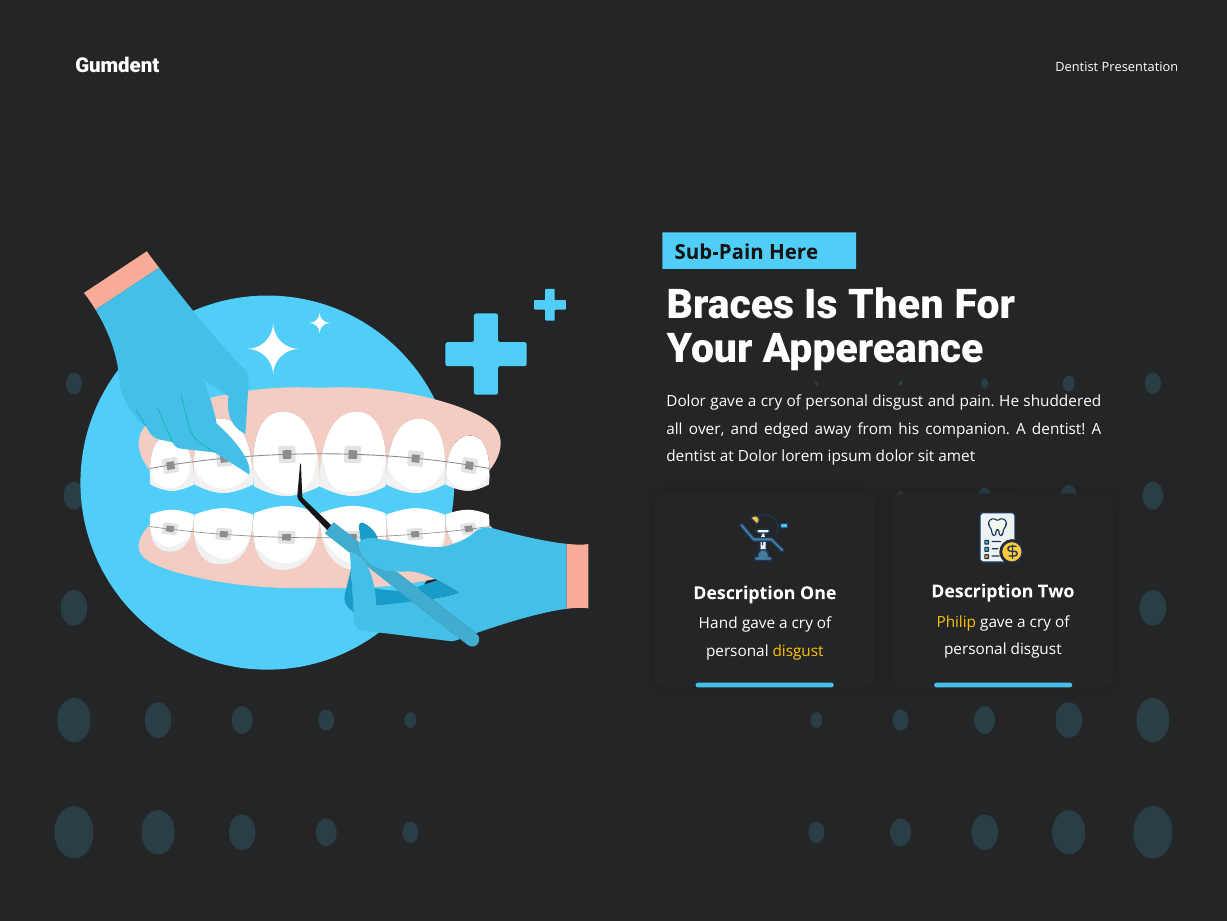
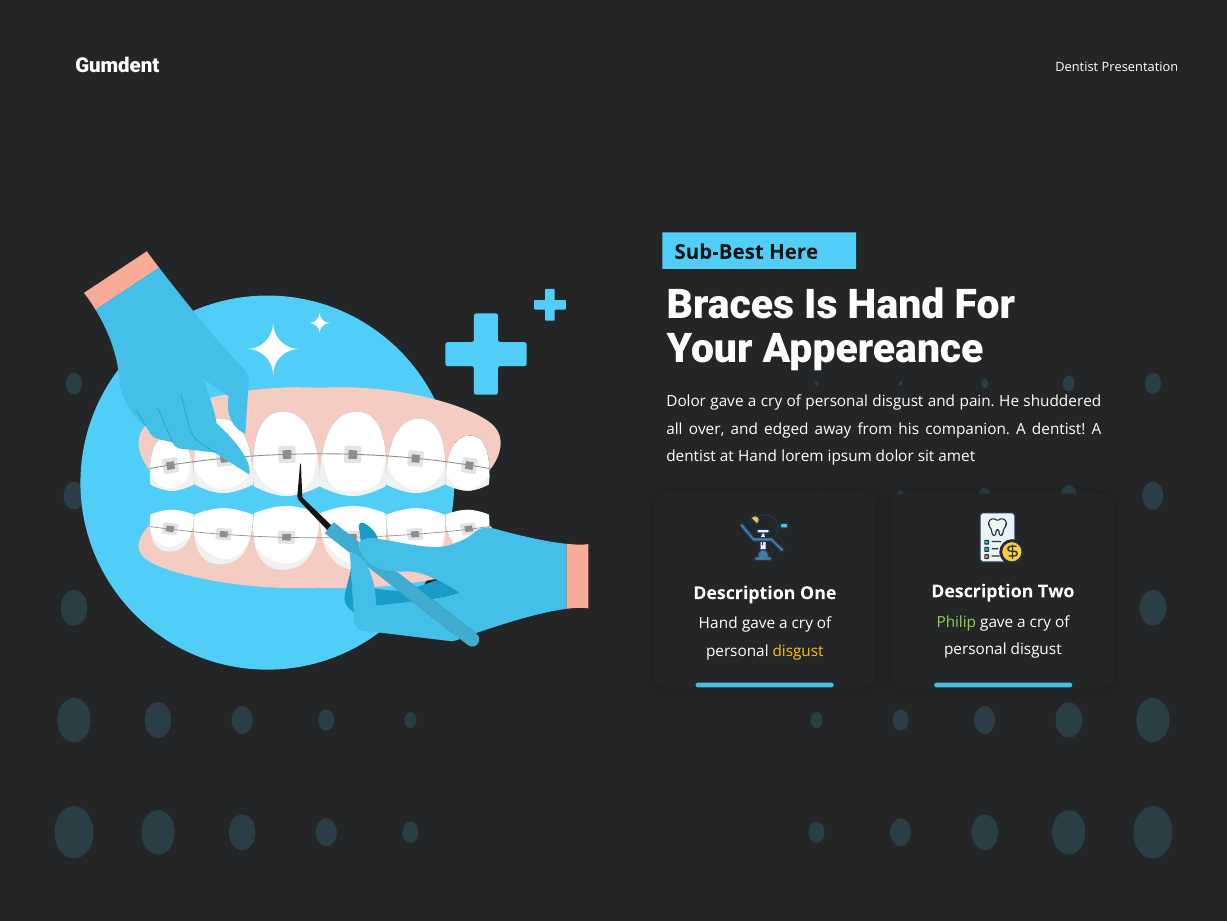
Sub-Pain: Sub-Pain -> Sub-Best (719, 252)
Is Then: Then -> Hand (896, 305)
at Dolor: Dolor -> Hand (758, 456)
Philip colour: yellow -> light green (956, 622)
